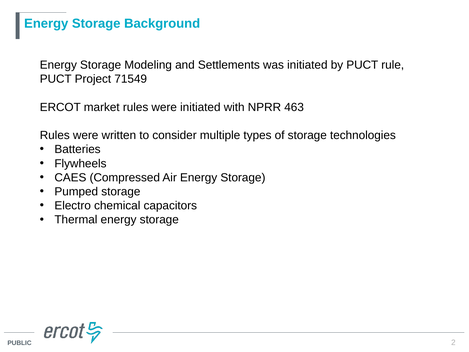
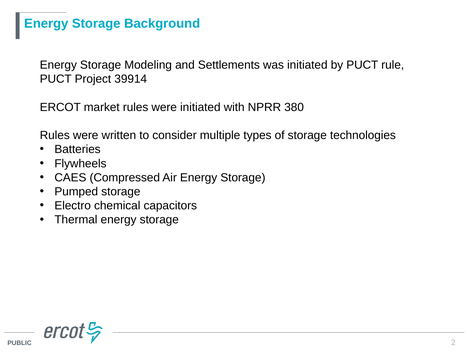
71549: 71549 -> 39914 (131, 79)
463: 463 -> 380 (294, 107)
